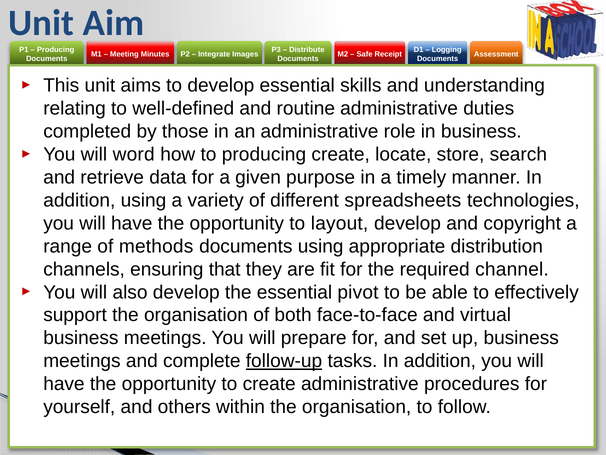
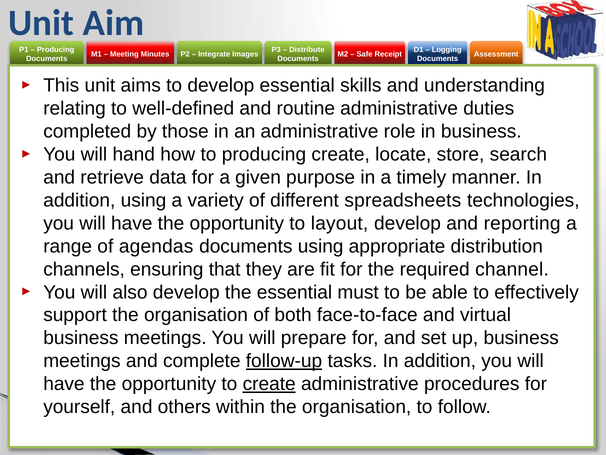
word: word -> hand (134, 154)
copyright: copyright -> reporting (522, 223)
methods: methods -> agendas (156, 246)
pivot: pivot -> must (358, 292)
create underline: none -> present (269, 384)
